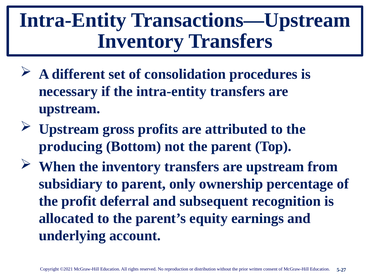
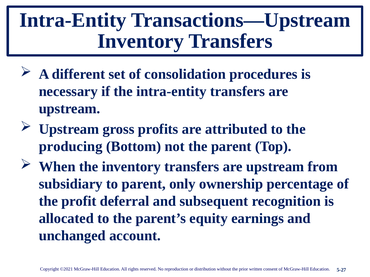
underlying: underlying -> unchanged (72, 236)
